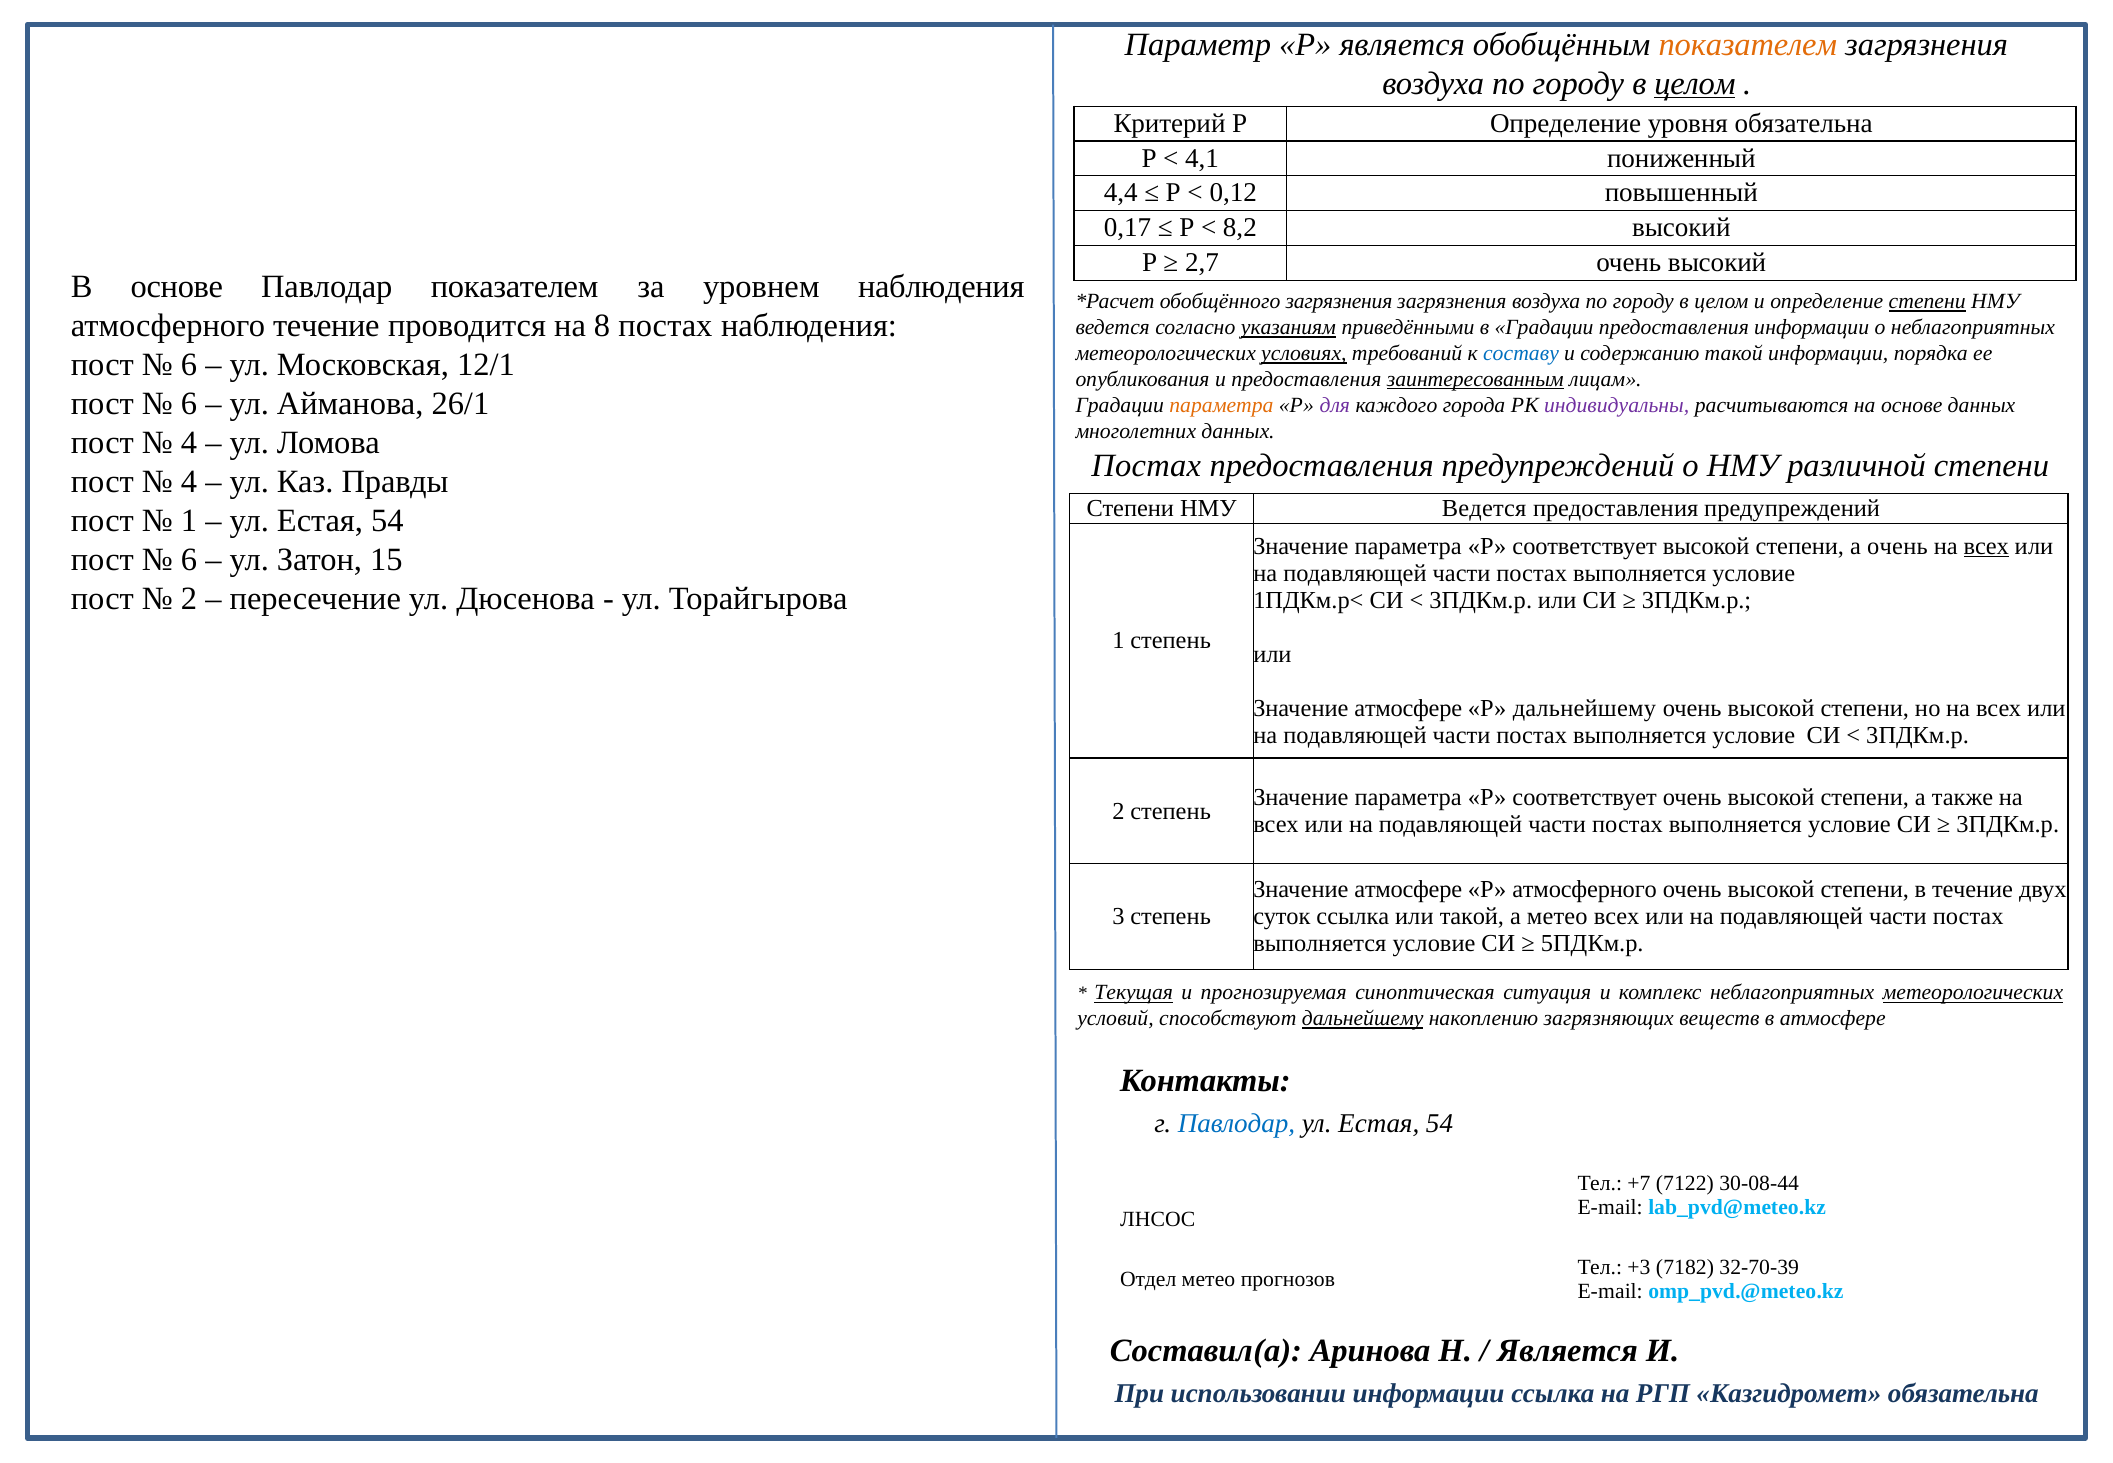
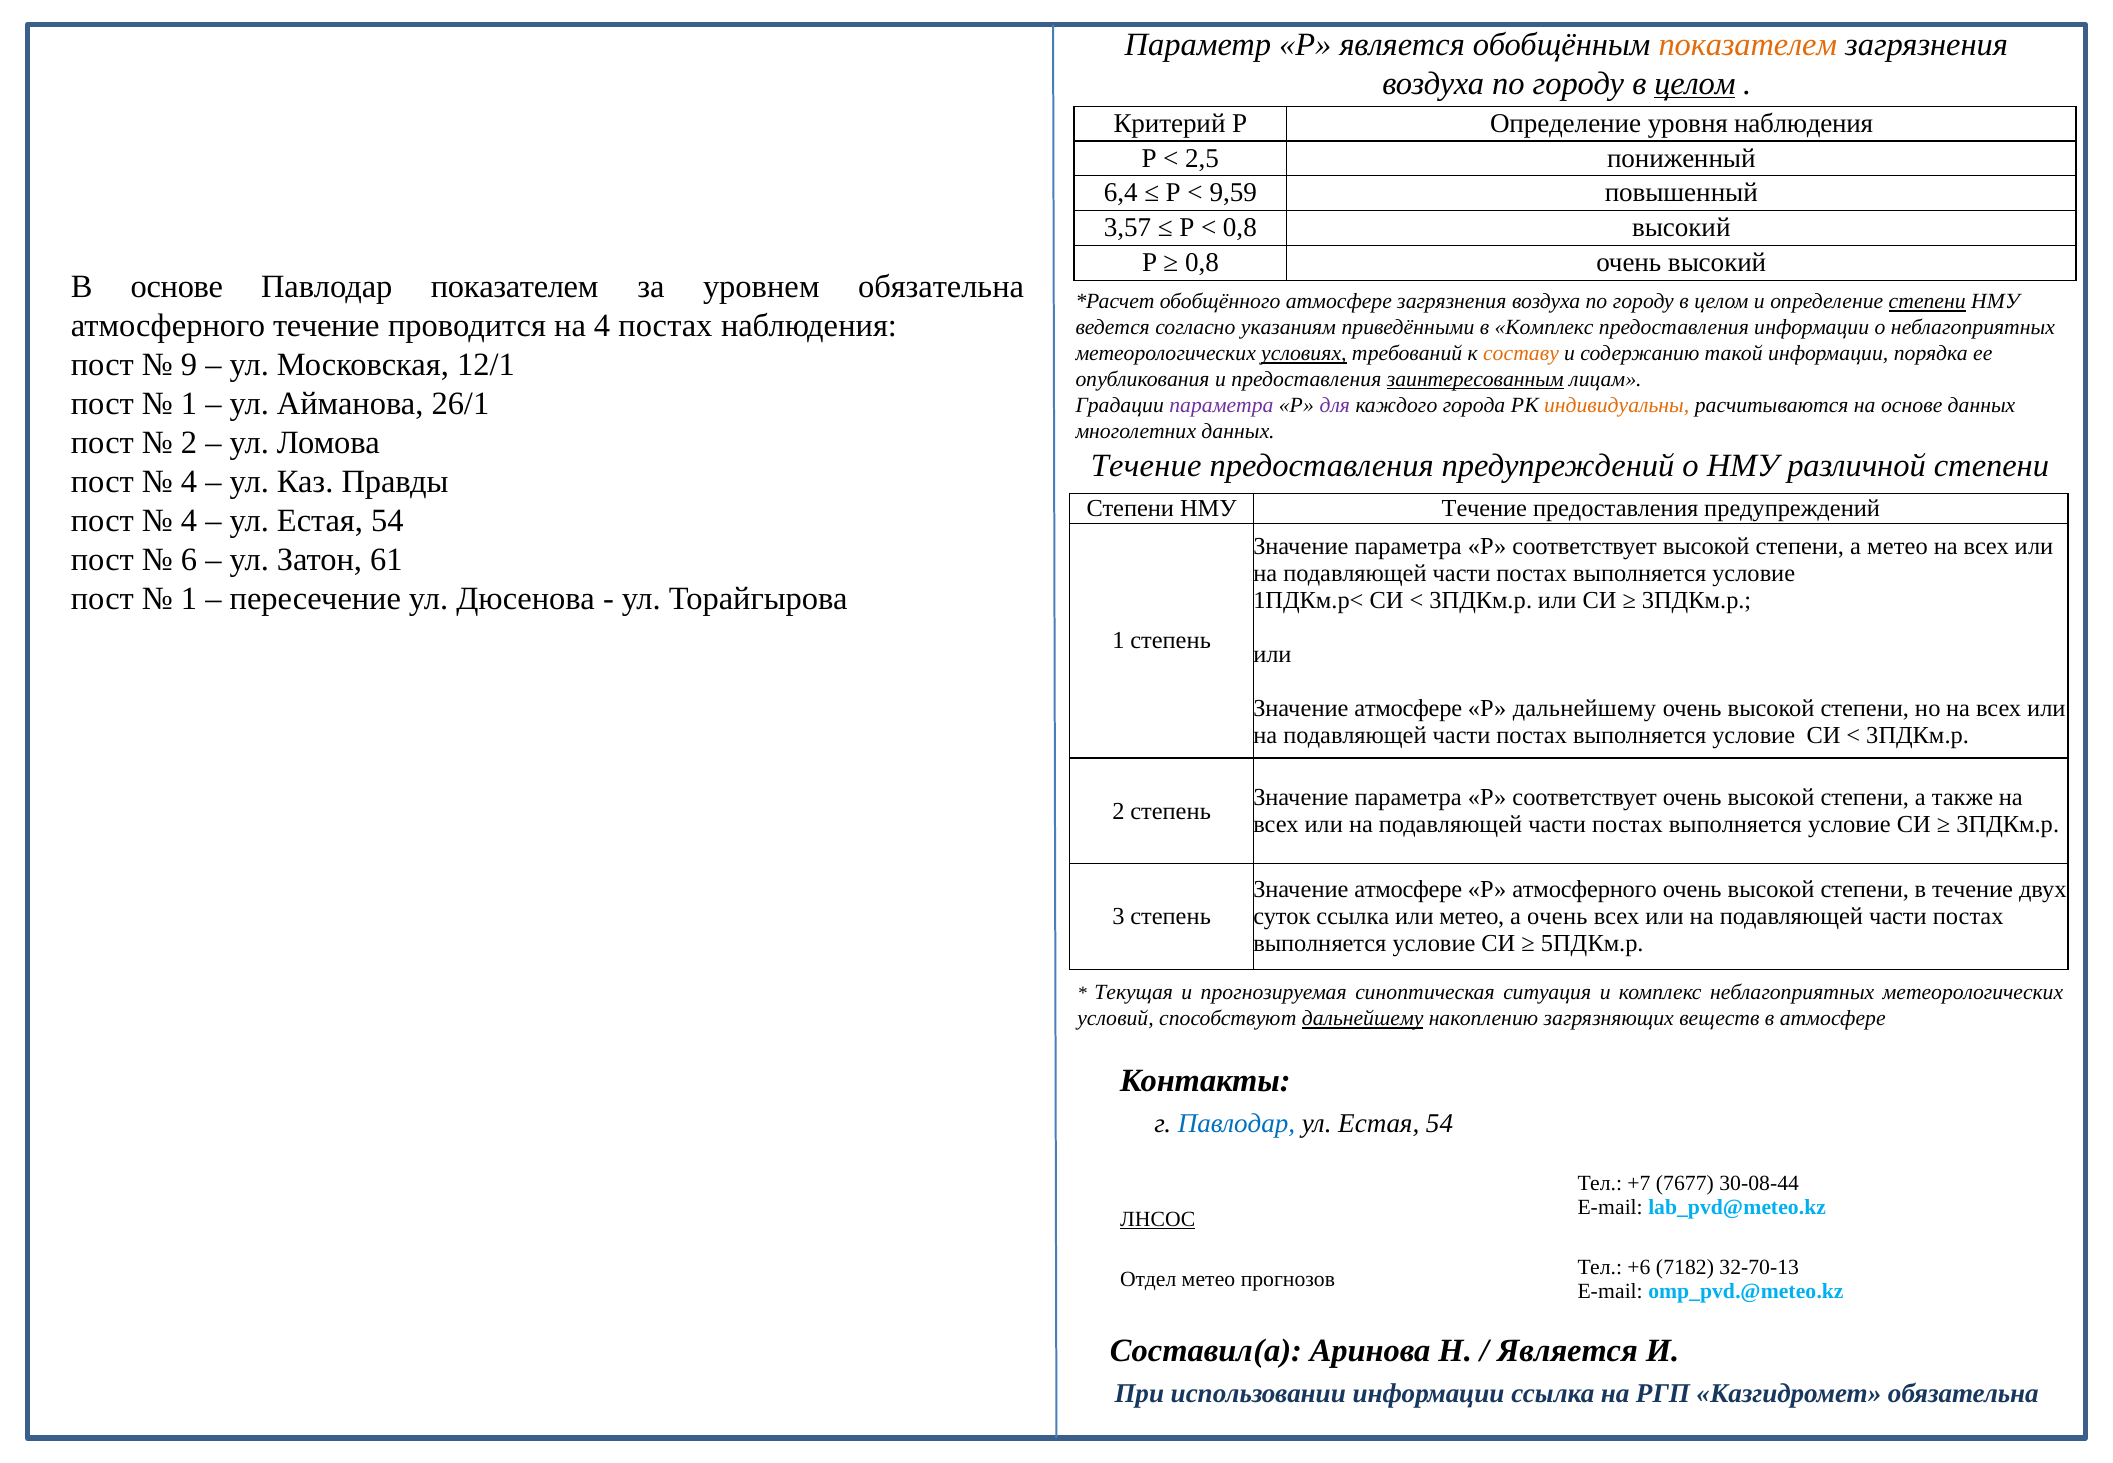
уровня обязательна: обязательна -> наблюдения (1804, 123)
4,1: 4,1 -> 2,5 (1202, 158)
4,4: 4,4 -> 6,4 (1121, 193)
0,12: 0,12 -> 9,59 (1233, 193)
0,17: 0,17 -> 3,57 (1128, 228)
8,2: 8,2 -> 0,8 (1240, 228)
2,7: 2,7 -> 0,8 (1202, 263)
уровнем наблюдения: наблюдения -> обязательна (941, 287)
обобщённого загрязнения: загрязнения -> атмосфере (1339, 302)
на 8: 8 -> 4 (602, 326)
указаниям underline: present -> none (1288, 328)
в Градации: Градации -> Комплекс (1544, 328)
составу colour: blue -> orange (1521, 354)
6: 6 -> 9 (189, 365)
6: 6 -> 1 (189, 404)
параметра colour: orange -> purple (1221, 405)
индивидуальны colour: purple -> orange (1617, 405)
4: 4 -> 2 (189, 443)
Постах: Постах -> Течение (1146, 466)
Ведется: Ведется -> Течение (1484, 509)
1: 1 -> 4 (189, 521)
а очень: очень -> метео (1897, 546)
всех underline: present -> none (1986, 546)
15: 15 -> 61 (386, 560)
2: 2 -> 1 (189, 599)
или такой: такой -> метео (1472, 917)
а метео: метео -> очень (1557, 917)
Текущая underline: present -> none (1134, 993)
метеорологических underline: present -> none (1973, 993)
7122: 7122 -> 7677 (1685, 1183)
ЛНСОС underline: none -> present (1158, 1219)
+3: +3 -> +6 (1639, 1267)
32-70-39: 32-70-39 -> 32-70-13 (1759, 1267)
